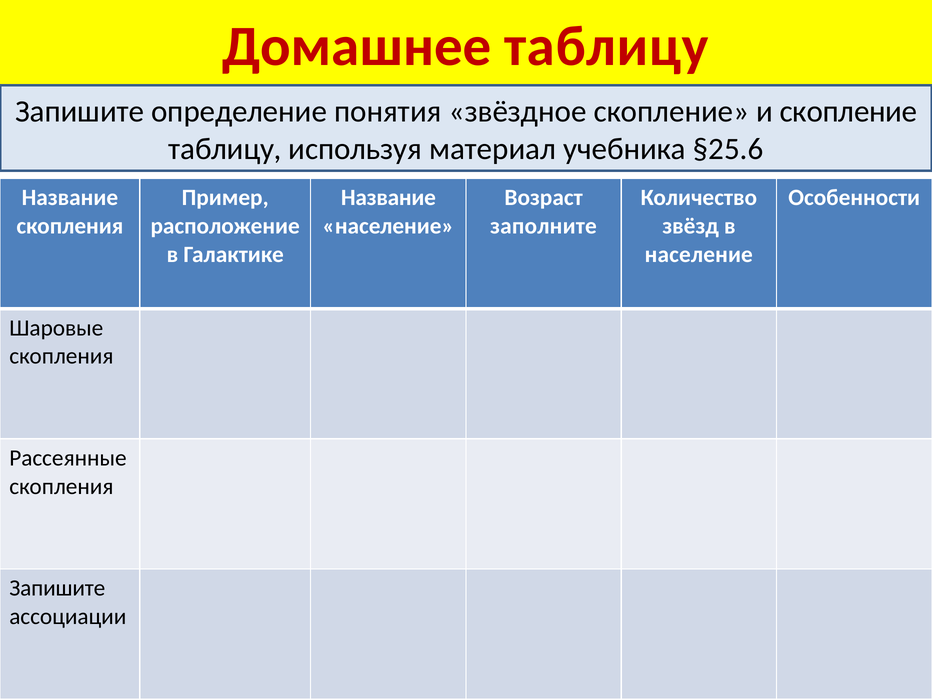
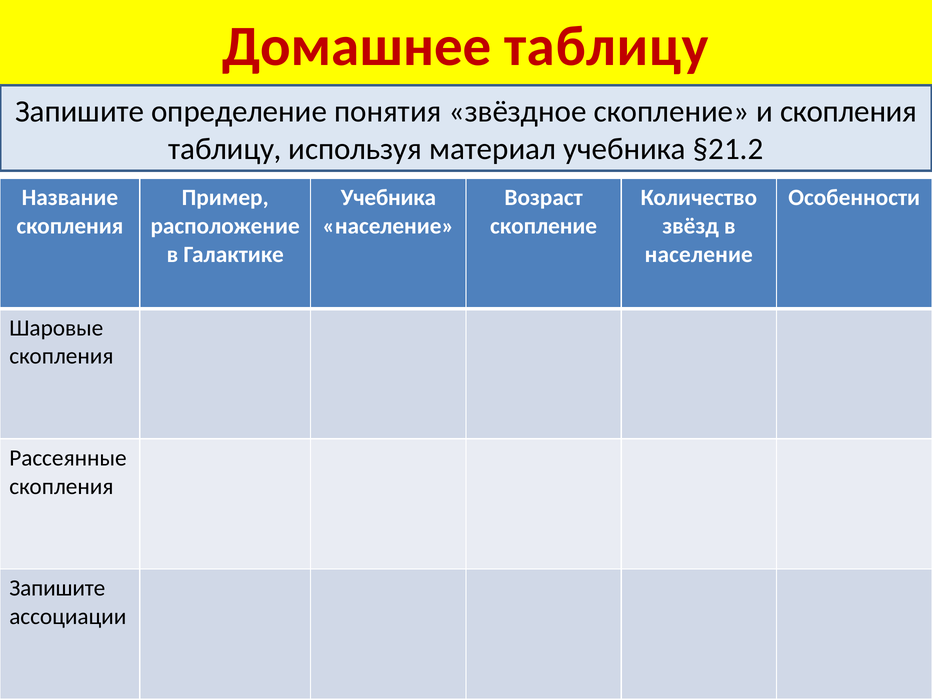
и скопление: скопление -> скопления (849, 112)
§25.6: §25.6 -> §21.2 (728, 149)
Название: Название -> Учебника (388, 198)
заполните: заполните -> скопление (544, 226)
